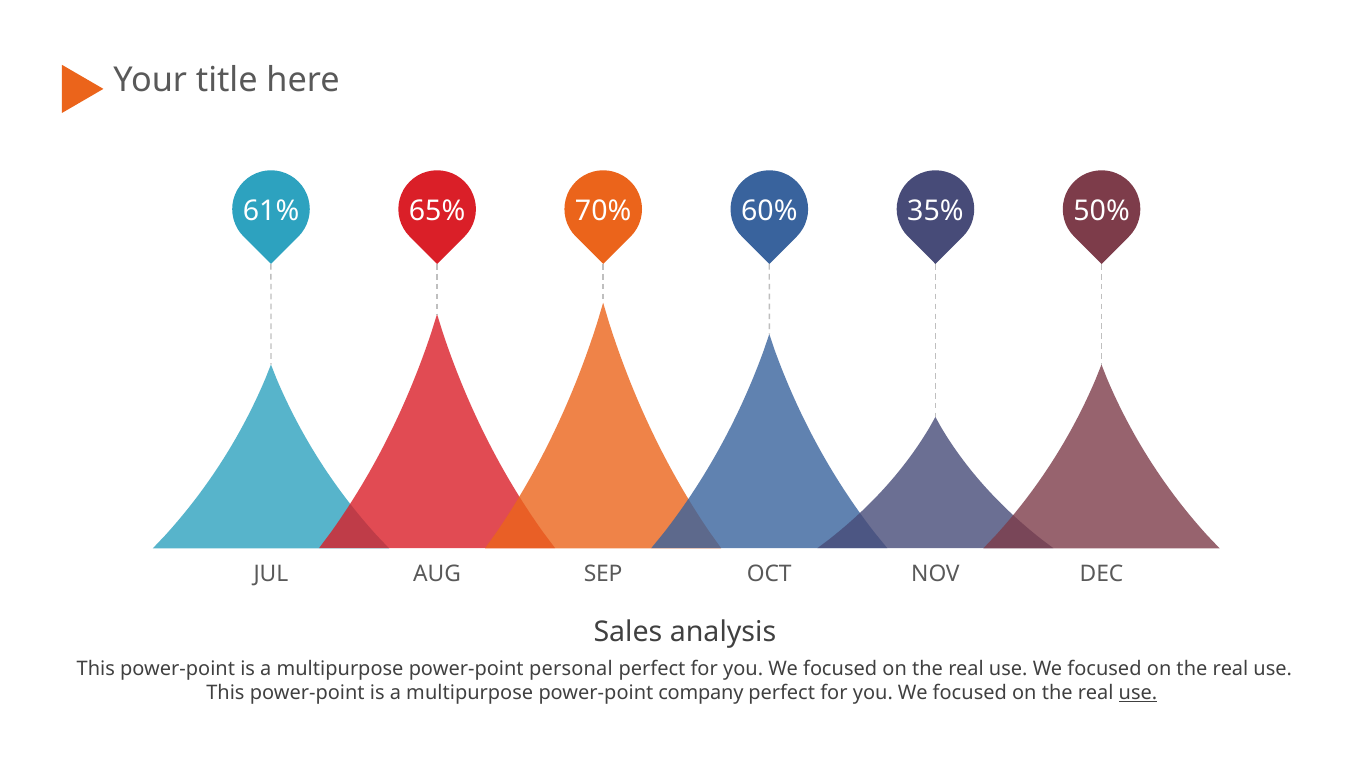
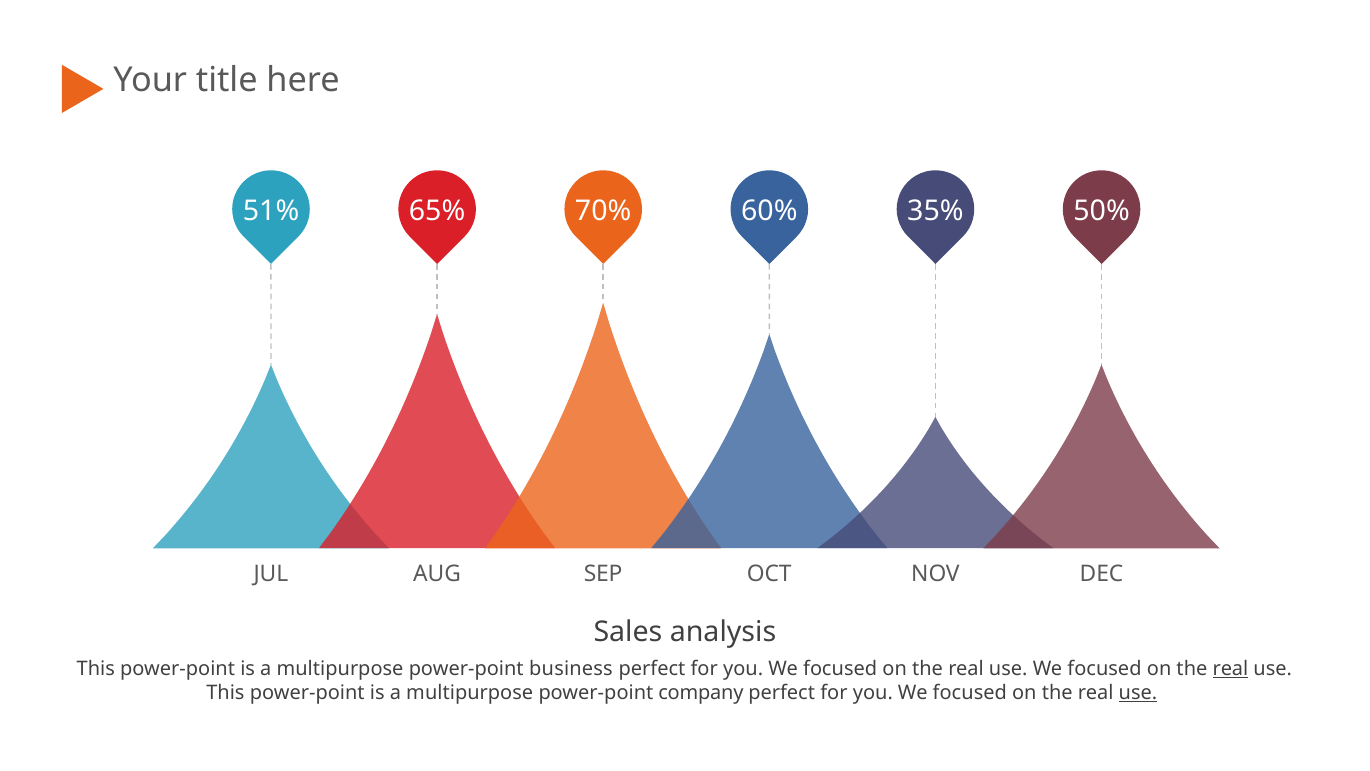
61%: 61% -> 51% (271, 211)
personal: personal -> business (571, 669)
real underline: none -> present (1230, 669)
